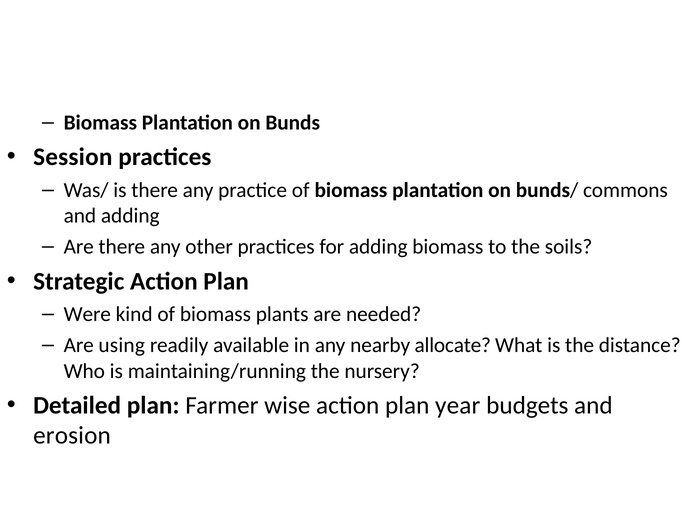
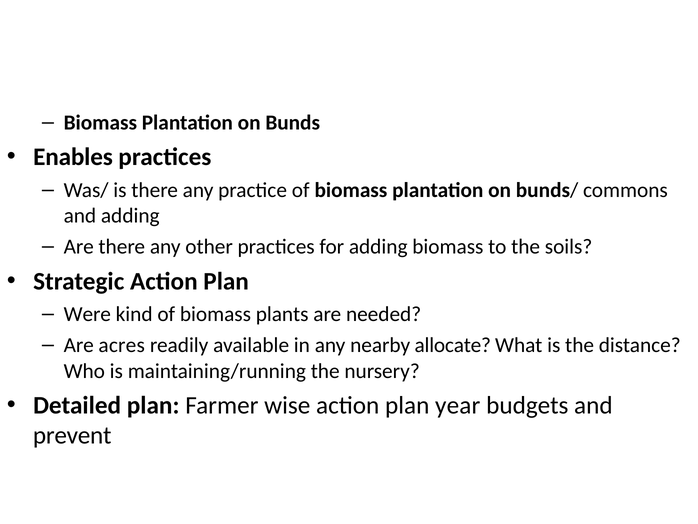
Session: Session -> Enables (73, 157)
using: using -> acres (122, 345)
erosion: erosion -> prevent (72, 435)
